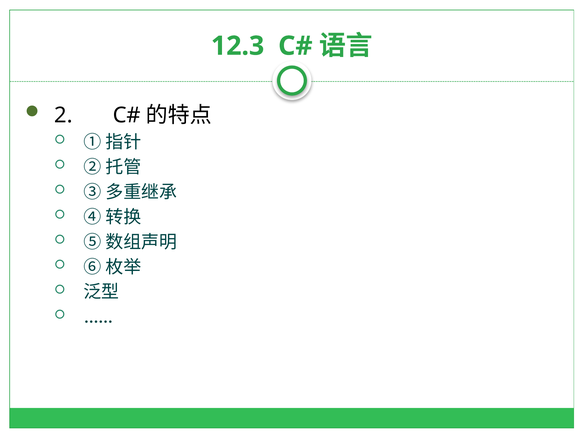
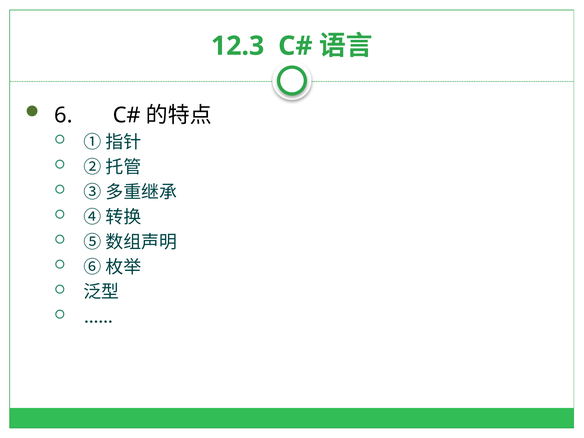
2: 2 -> 6 (63, 115)
